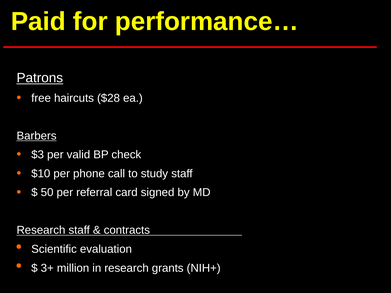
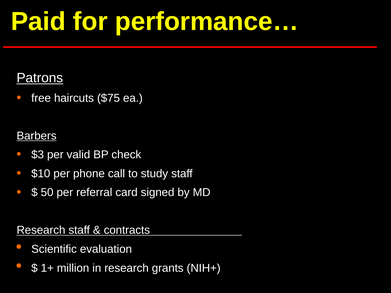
$28: $28 -> $75 (109, 98)
3+: 3+ -> 1+ (47, 268)
